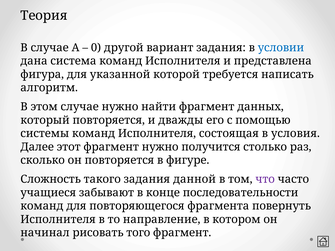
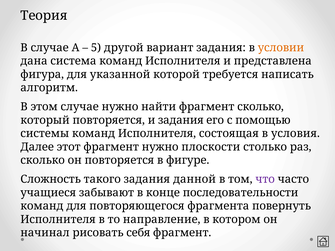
0: 0 -> 5 (96, 48)
условии colour: blue -> orange (281, 48)
фрагмент данных: данных -> сколько (261, 107)
и дважды: дважды -> задания (181, 120)
получится: получится -> плоскости (211, 147)
того: того -> себя (138, 233)
